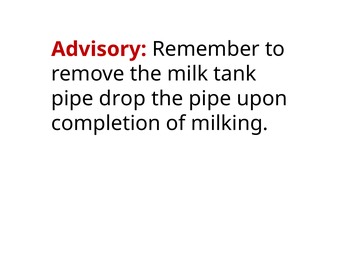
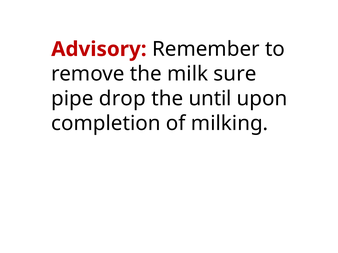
tank: tank -> sure (235, 74)
the pipe: pipe -> until (210, 99)
